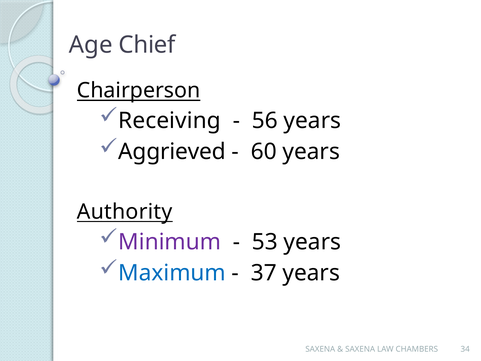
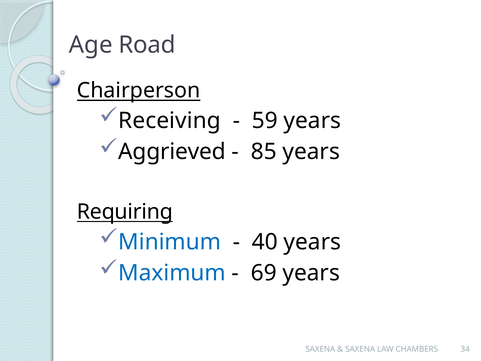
Chief: Chief -> Road (147, 45)
56: 56 -> 59 (265, 121)
60: 60 -> 85 (264, 152)
Authority: Authority -> Requiring (125, 212)
Minimum colour: purple -> blue (170, 242)
53: 53 -> 40 (265, 242)
37: 37 -> 69 (264, 273)
